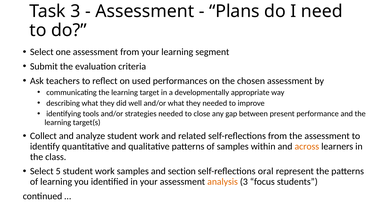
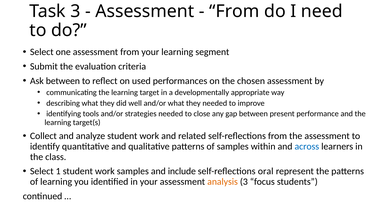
Plans: Plans -> From (234, 11)
Ask teachers: teachers -> between (63, 81)
across colour: orange -> blue (307, 147)
5: 5 -> 1 (58, 171)
section: section -> include (182, 171)
